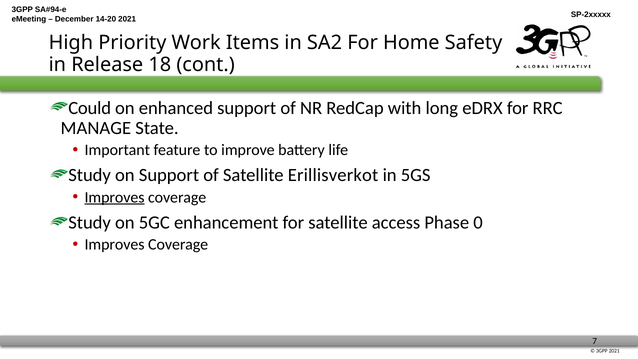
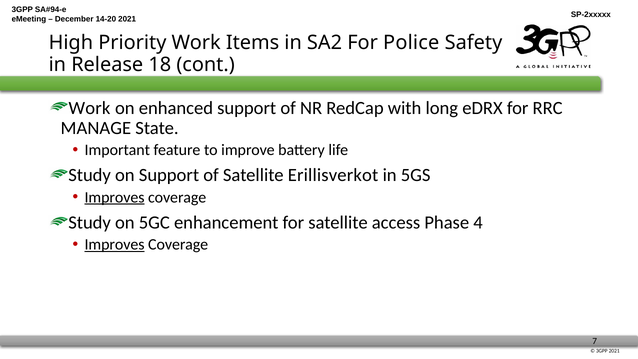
Home: Home -> Police (411, 43)
Could: Could -> Work (89, 108)
0: 0 -> 4 (478, 223)
Improves underline: none -> present (115, 245)
